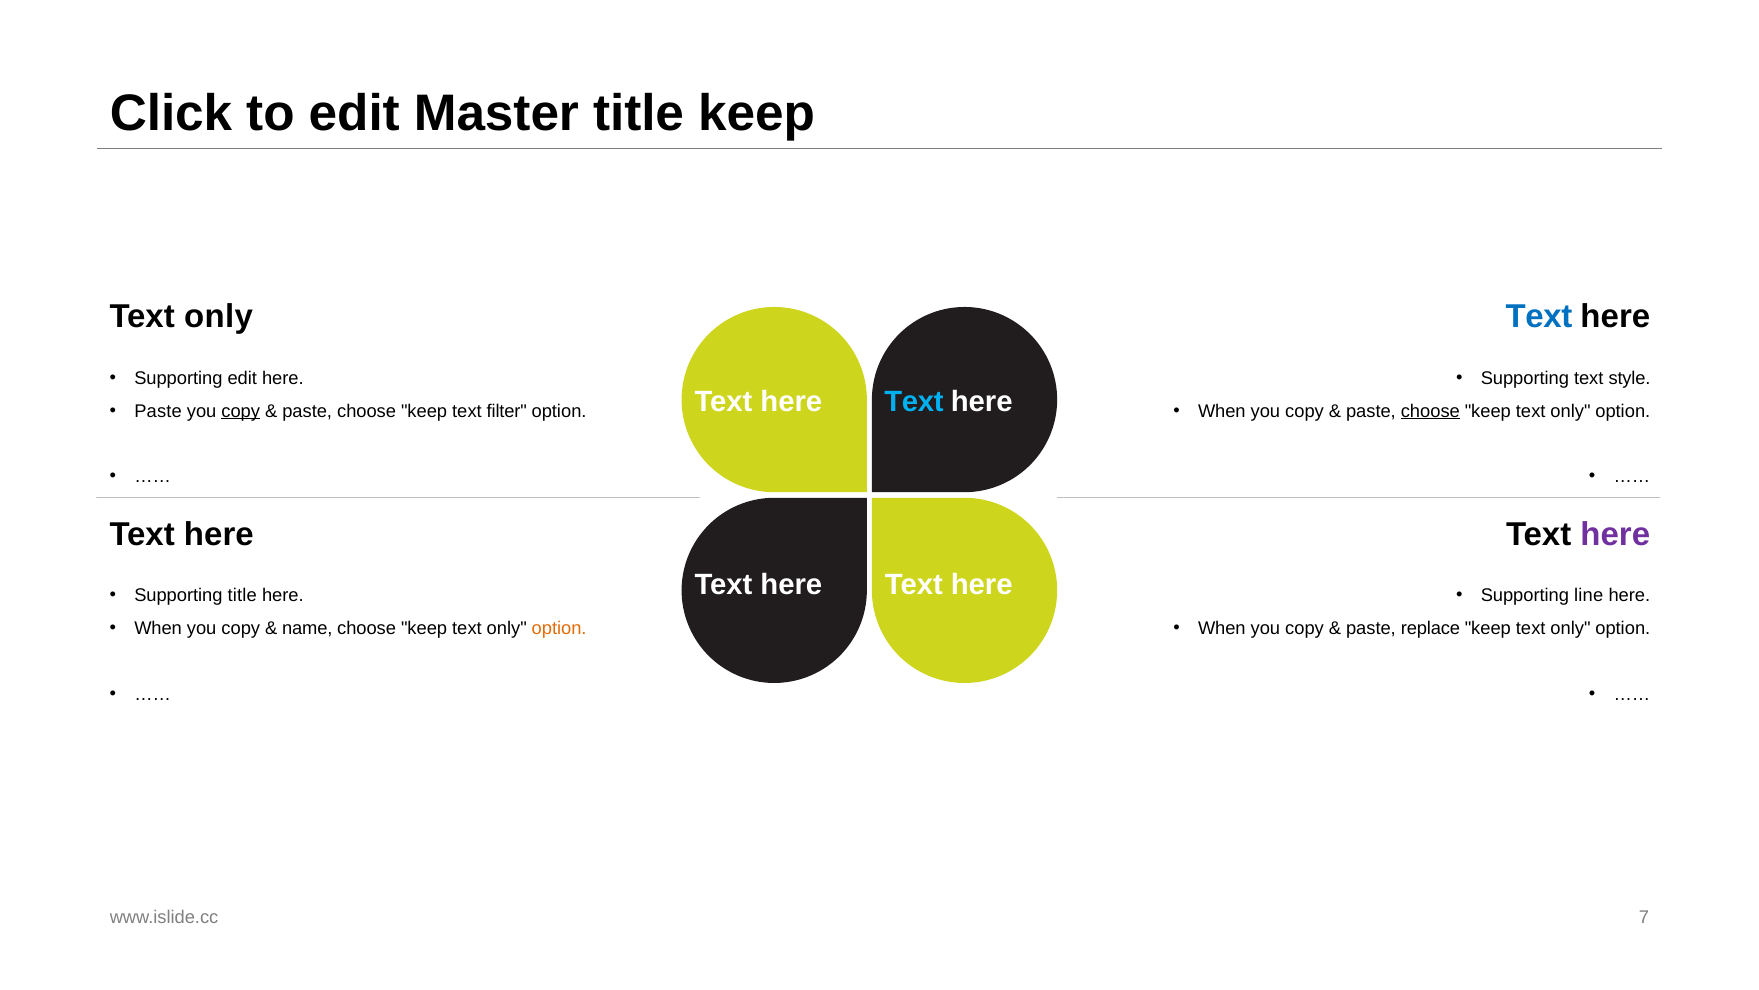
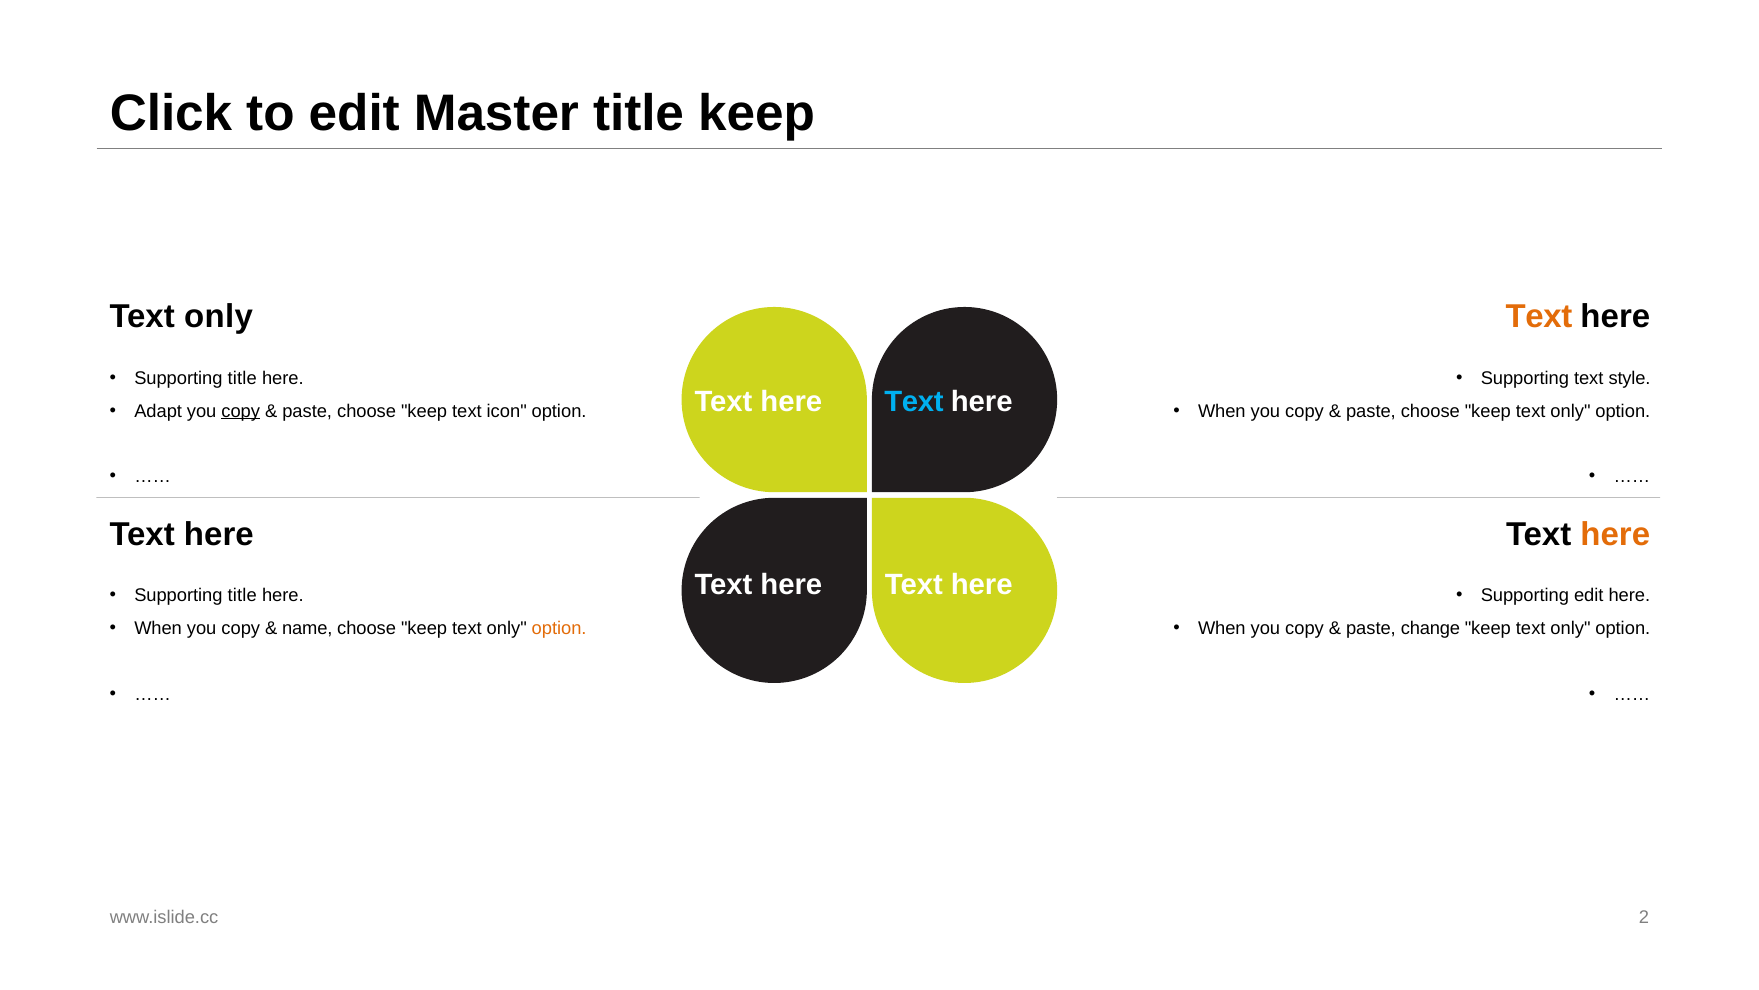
Text colour: blue -> orange (1539, 316)
edit: edit -> title (242, 378)
Paste: Paste -> Adapt (158, 411)
filter: filter -> icon (507, 411)
choose underline: present -> none (1430, 411)
here colour: purple -> orange (1615, 534)
Supporting line: line -> edit (1589, 595)
replace: replace -> change (1430, 628)
7: 7 -> 2 (1644, 916)
